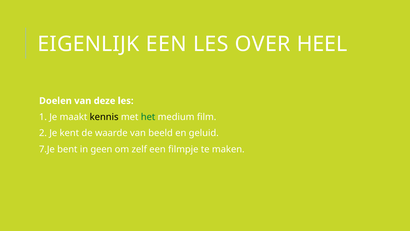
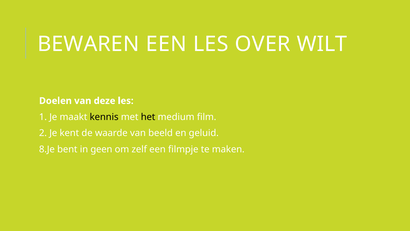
EIGENLIJK: EIGENLIJK -> BEWAREN (88, 44)
HEEL: HEEL -> WILT (322, 44)
het colour: green -> black (148, 117)
7.Je: 7.Je -> 8.Je (47, 149)
